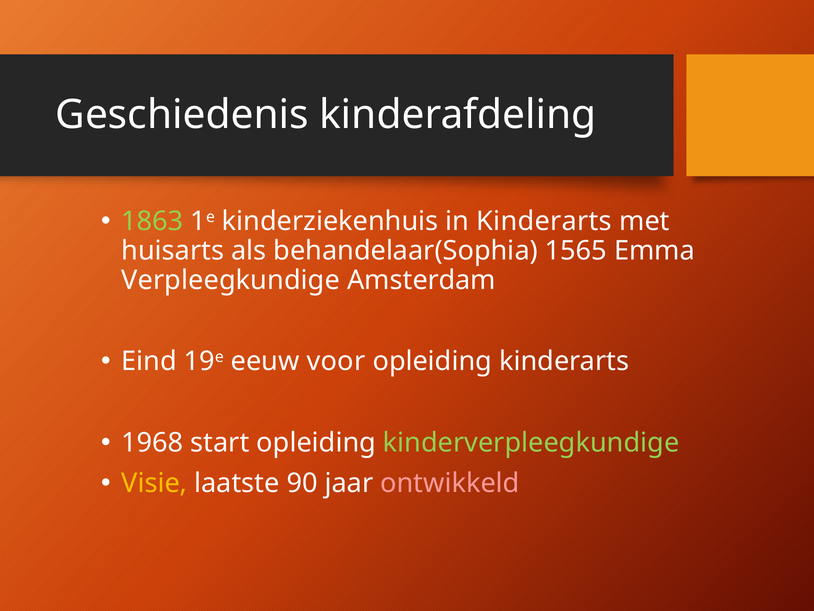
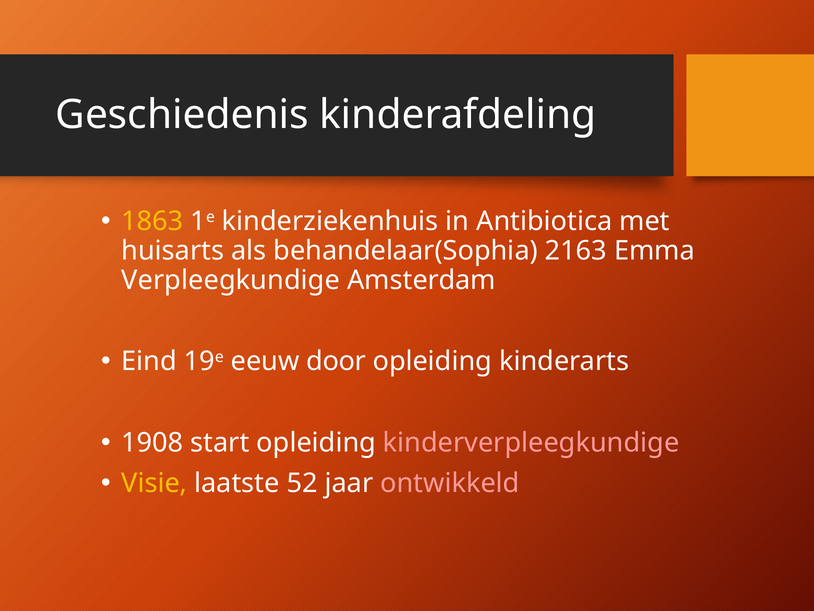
1863 colour: light green -> yellow (152, 221)
in Kinderarts: Kinderarts -> Antibiotica (544, 221)
1565: 1565 -> 2163 (576, 251)
voor: voor -> door (336, 361)
1968: 1968 -> 1908 (152, 442)
kinderverpleegkundige colour: light green -> pink (531, 442)
90: 90 -> 52 (302, 483)
